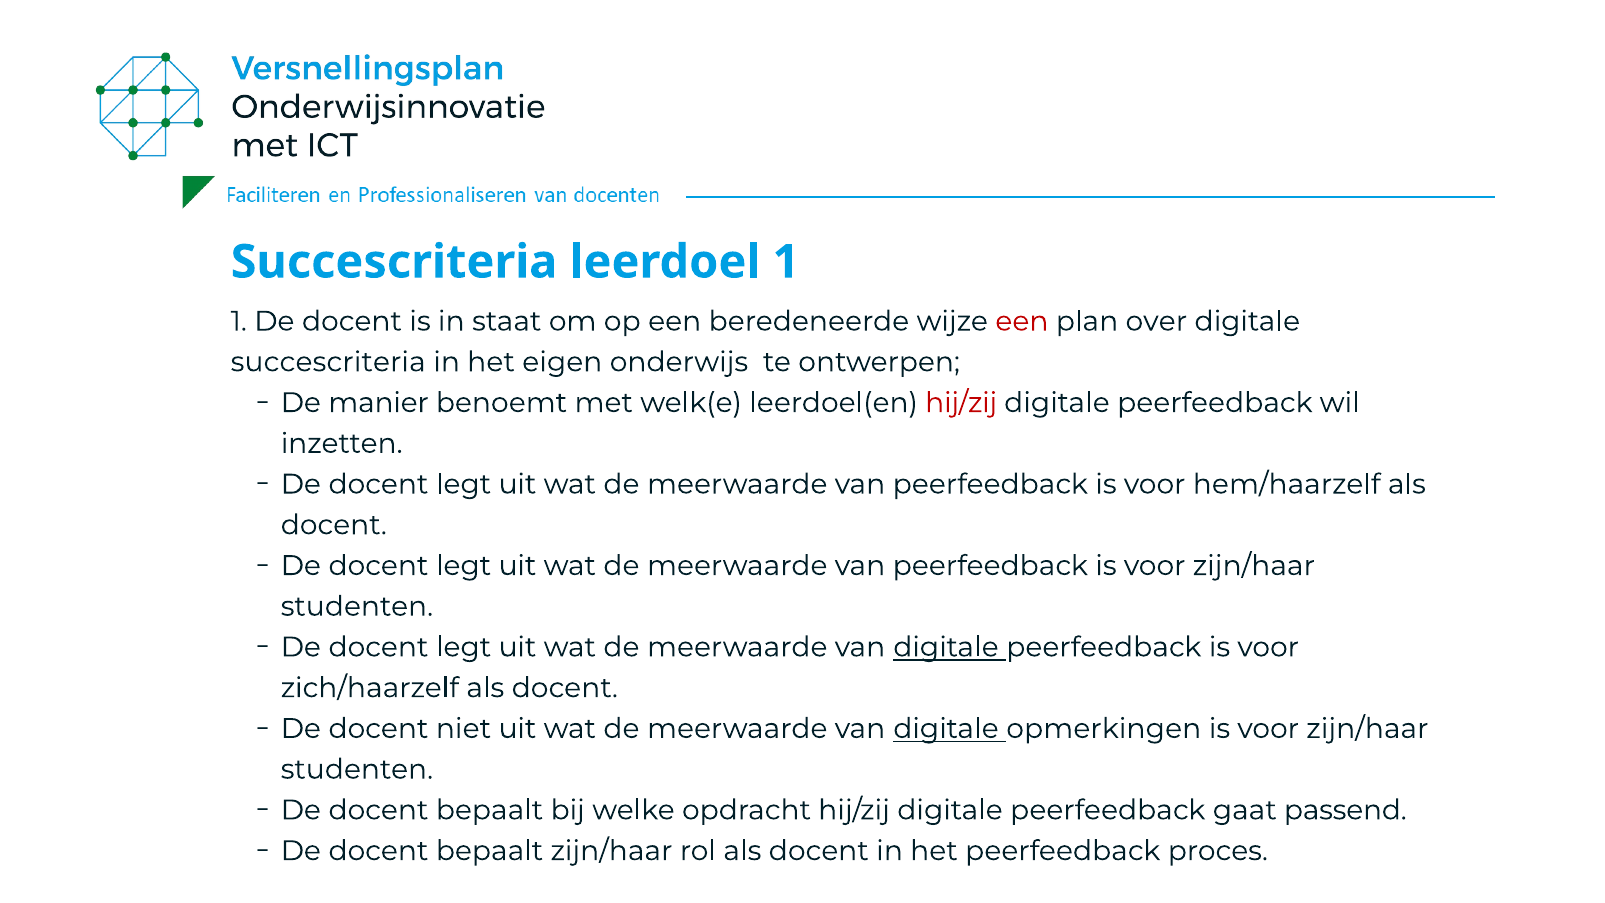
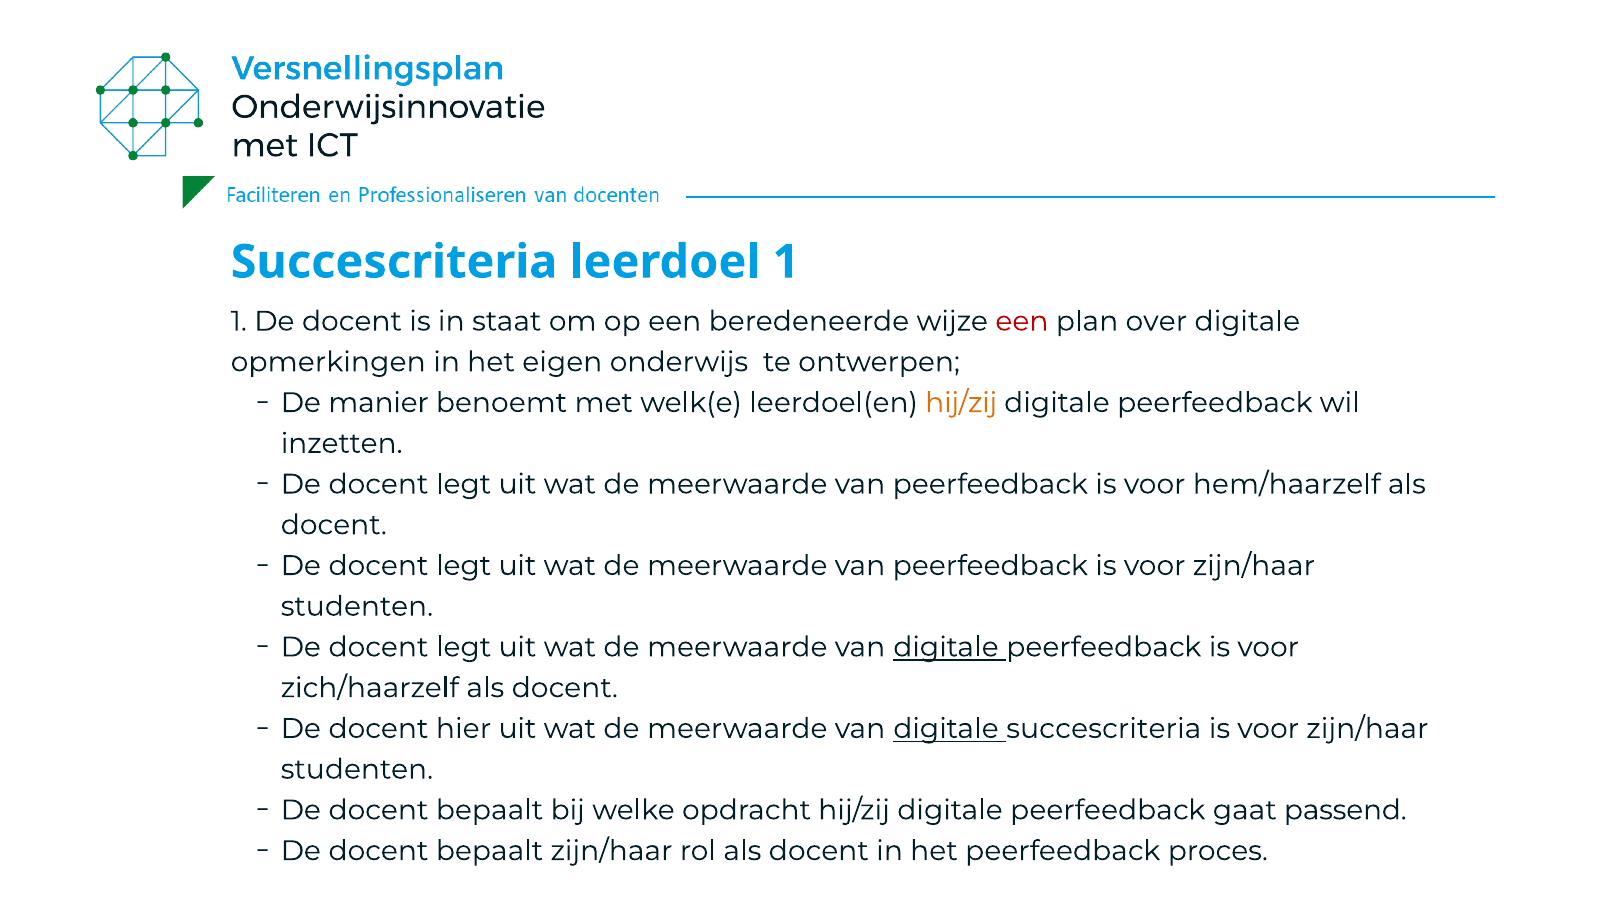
succescriteria: succescriteria -> opmerkingen (328, 362)
hij/zij colour: red -> orange (961, 403)
niet: niet -> hier (463, 728)
digitale opmerkingen: opmerkingen -> succescriteria (1104, 728)
